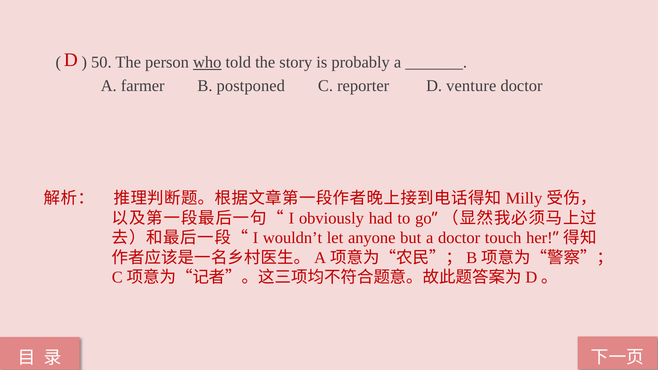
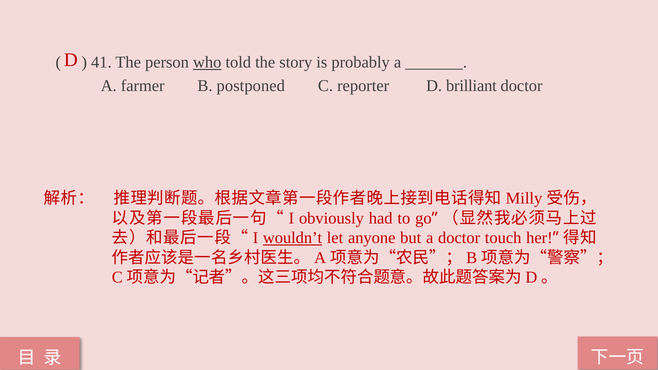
50: 50 -> 41 (101, 62)
venture: venture -> brilliant (471, 86)
wouldn’t underline: none -> present (293, 238)
